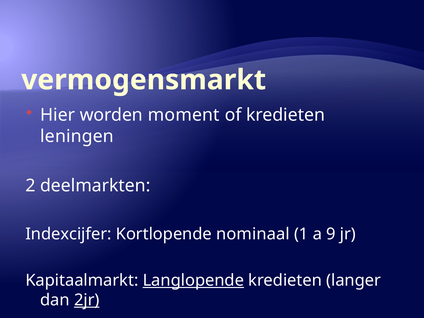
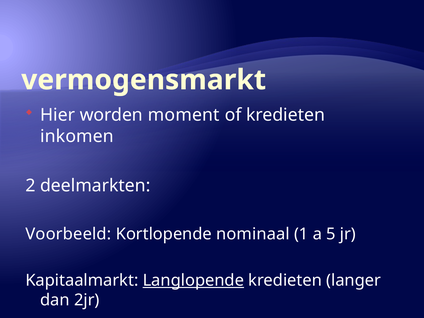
leningen: leningen -> inkomen (77, 136)
Indexcijfer: Indexcijfer -> Voorbeeld (68, 234)
9: 9 -> 5 (331, 234)
2jr underline: present -> none (87, 300)
